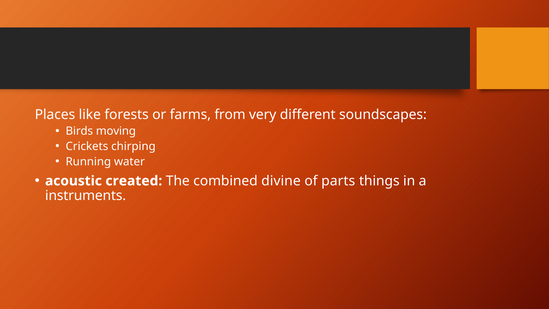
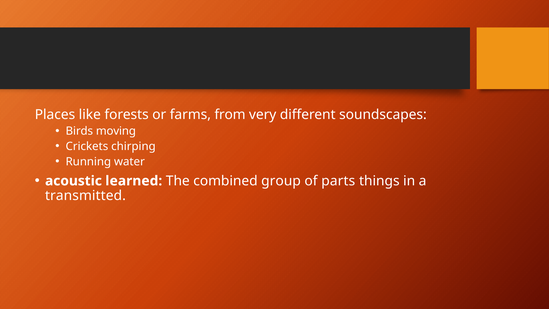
created: created -> learned (134, 181)
divine: divine -> group (281, 181)
instruments: instruments -> transmitted (85, 196)
